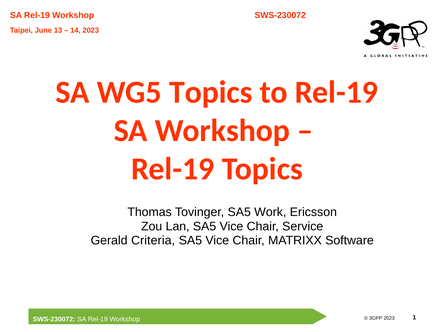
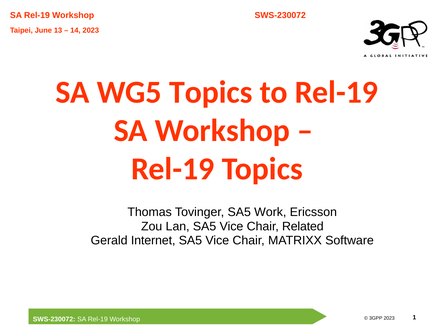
Service: Service -> Related (303, 226)
Criteria: Criteria -> Internet (153, 240)
